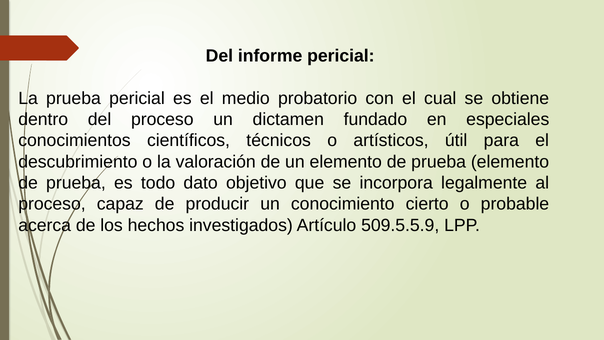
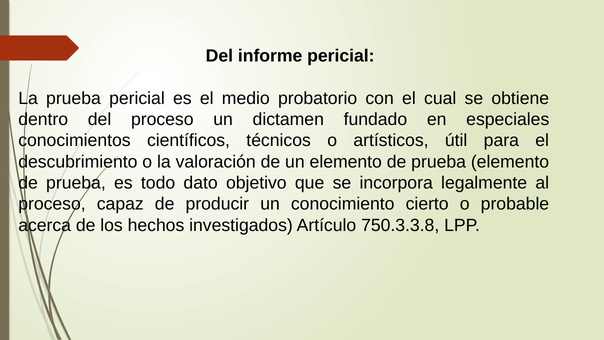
509.5.5.9: 509.5.5.9 -> 750.3.3.8 (400, 225)
